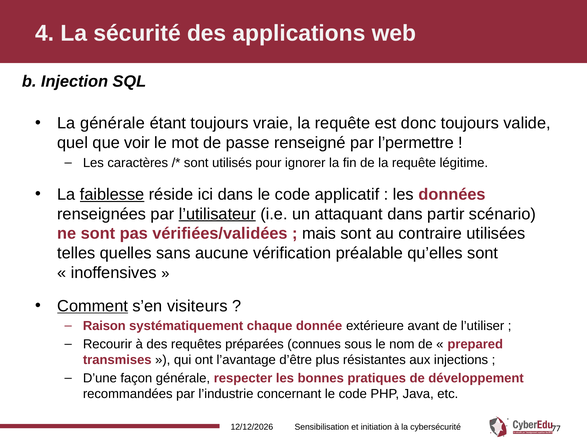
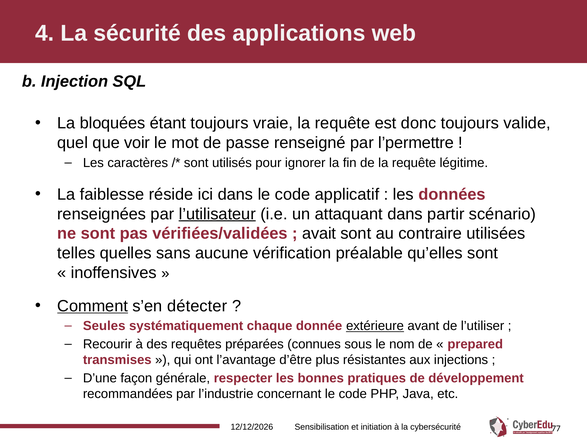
La générale: générale -> bloquées (113, 123)
faiblesse underline: present -> none (112, 194)
mais: mais -> avait (319, 233)
visiteurs: visiteurs -> détecter (197, 305)
Raison: Raison -> Seules (104, 325)
extérieure underline: none -> present (375, 325)
